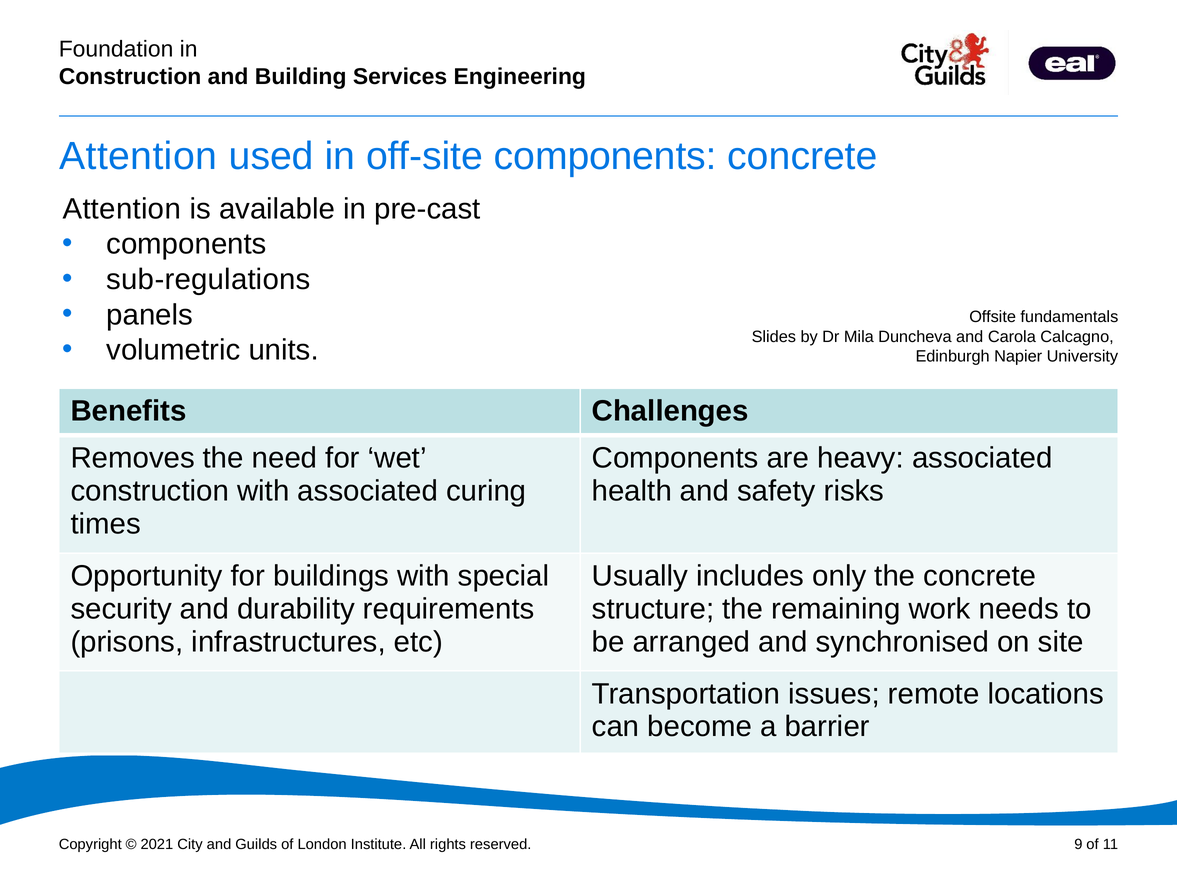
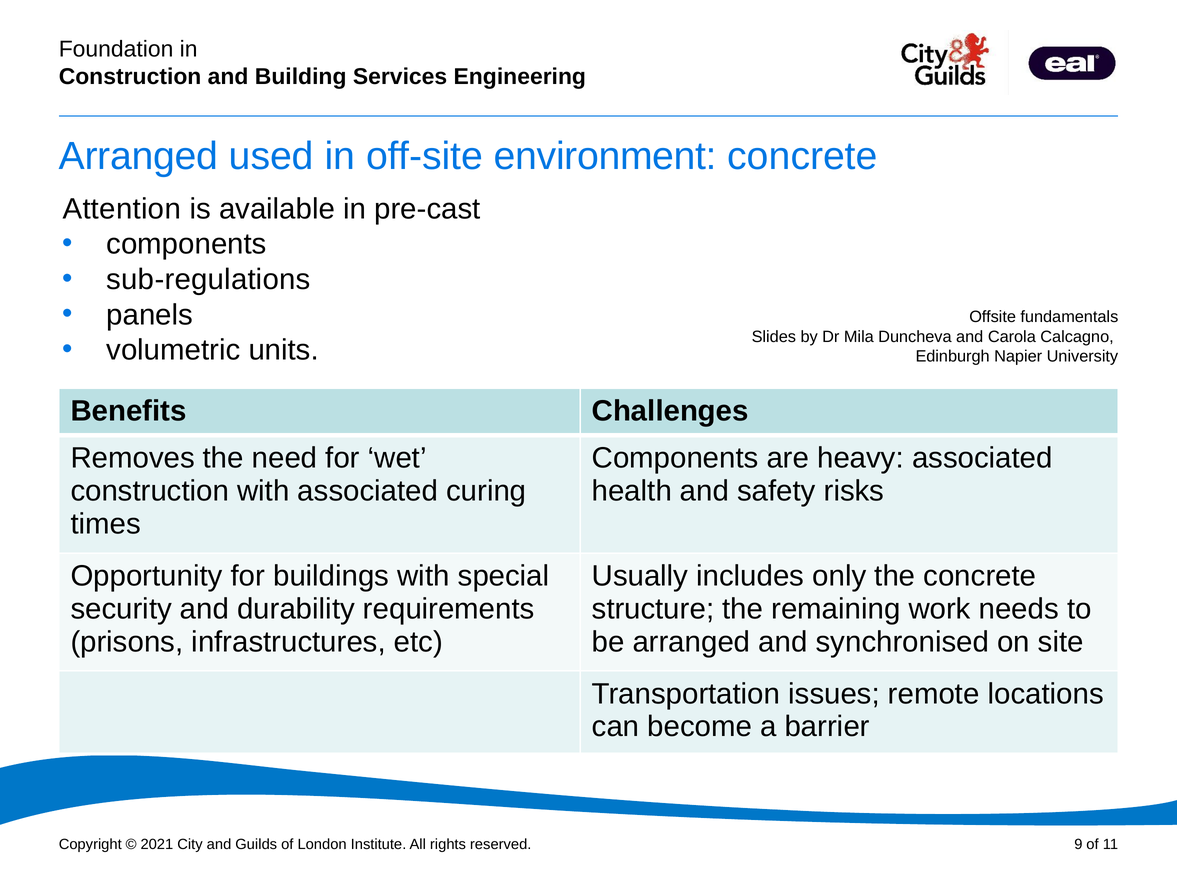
Attention: Attention -> Arranged (139, 156)
off-site components: components -> environment (605, 156)
